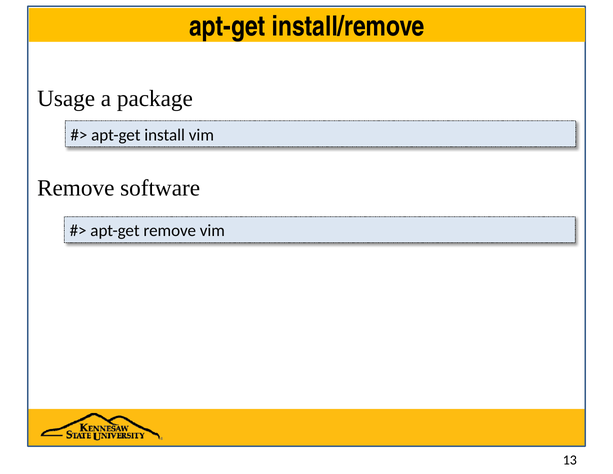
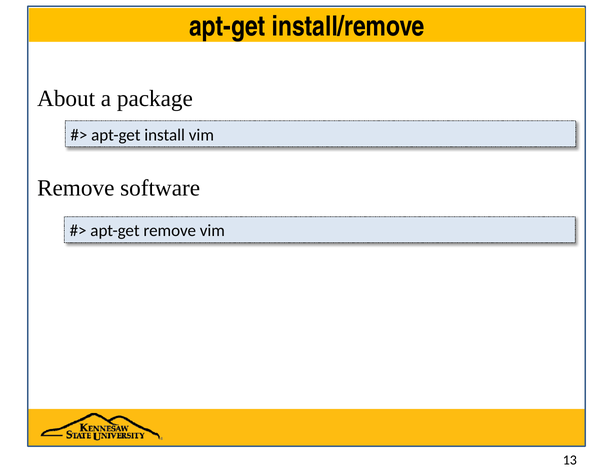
Usage: Usage -> About (66, 99)
